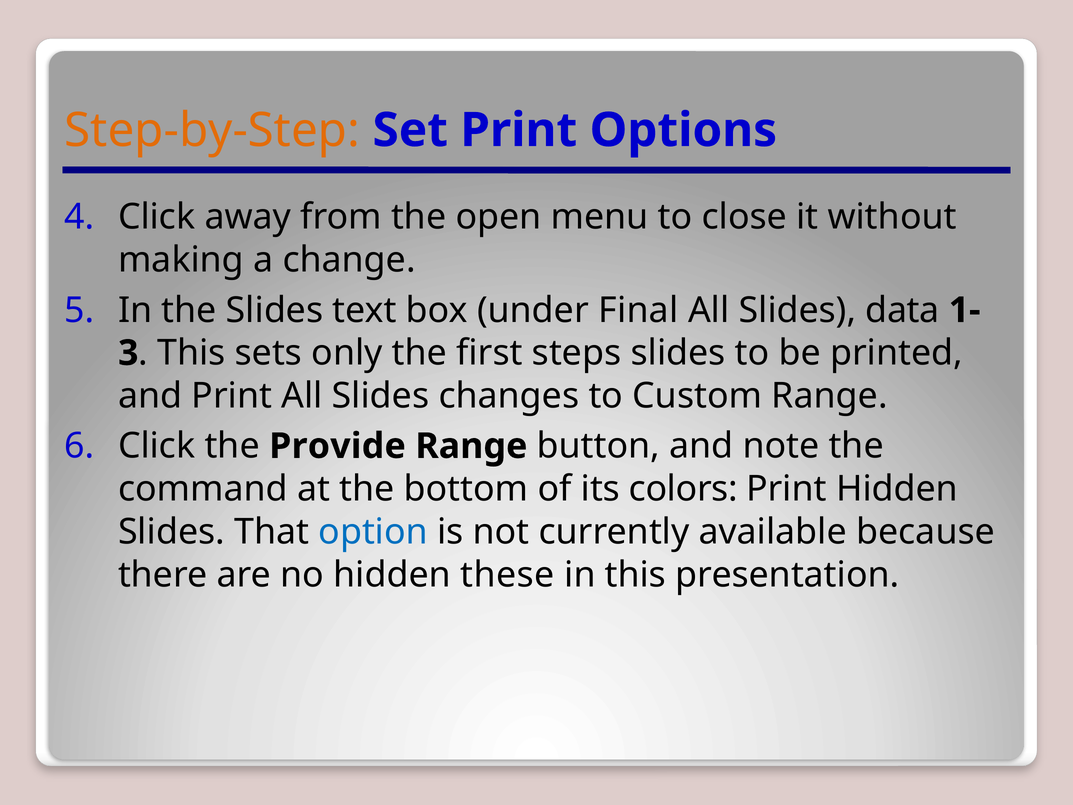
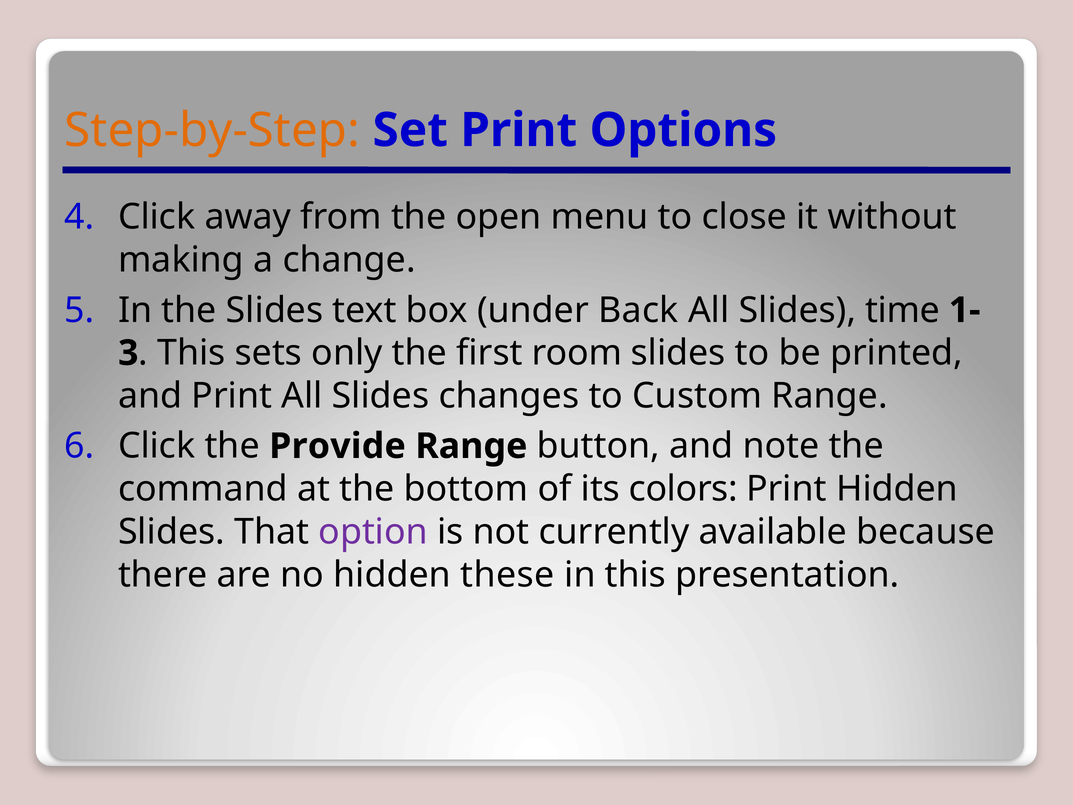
Final: Final -> Back (638, 310)
data: data -> time (902, 310)
steps: steps -> room (577, 353)
option colour: blue -> purple (373, 532)
